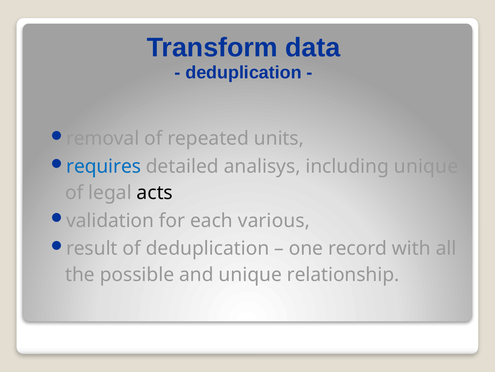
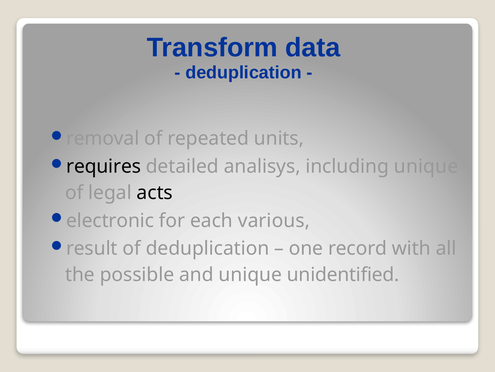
requires colour: blue -> black (104, 166)
validation: validation -> electronic (110, 220)
relationship: relationship -> unidentified (343, 274)
